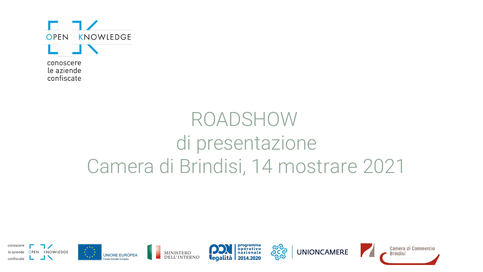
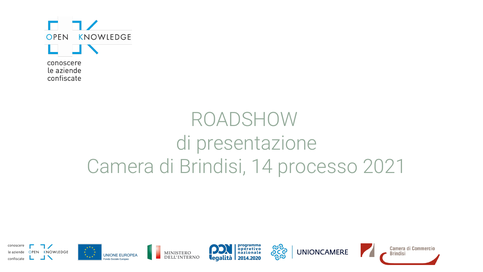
mostrare: mostrare -> processo (318, 167)
